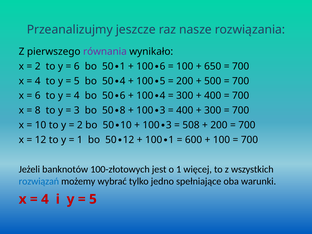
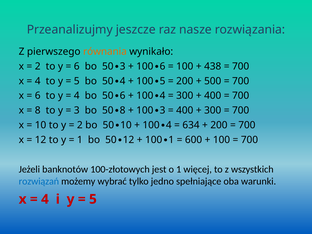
równania colour: purple -> orange (105, 52)
1: 1 -> 3 (123, 66)
650: 650 -> 438 (213, 66)
3: 3 -> 4 (169, 125)
508: 508 -> 634 (191, 125)
